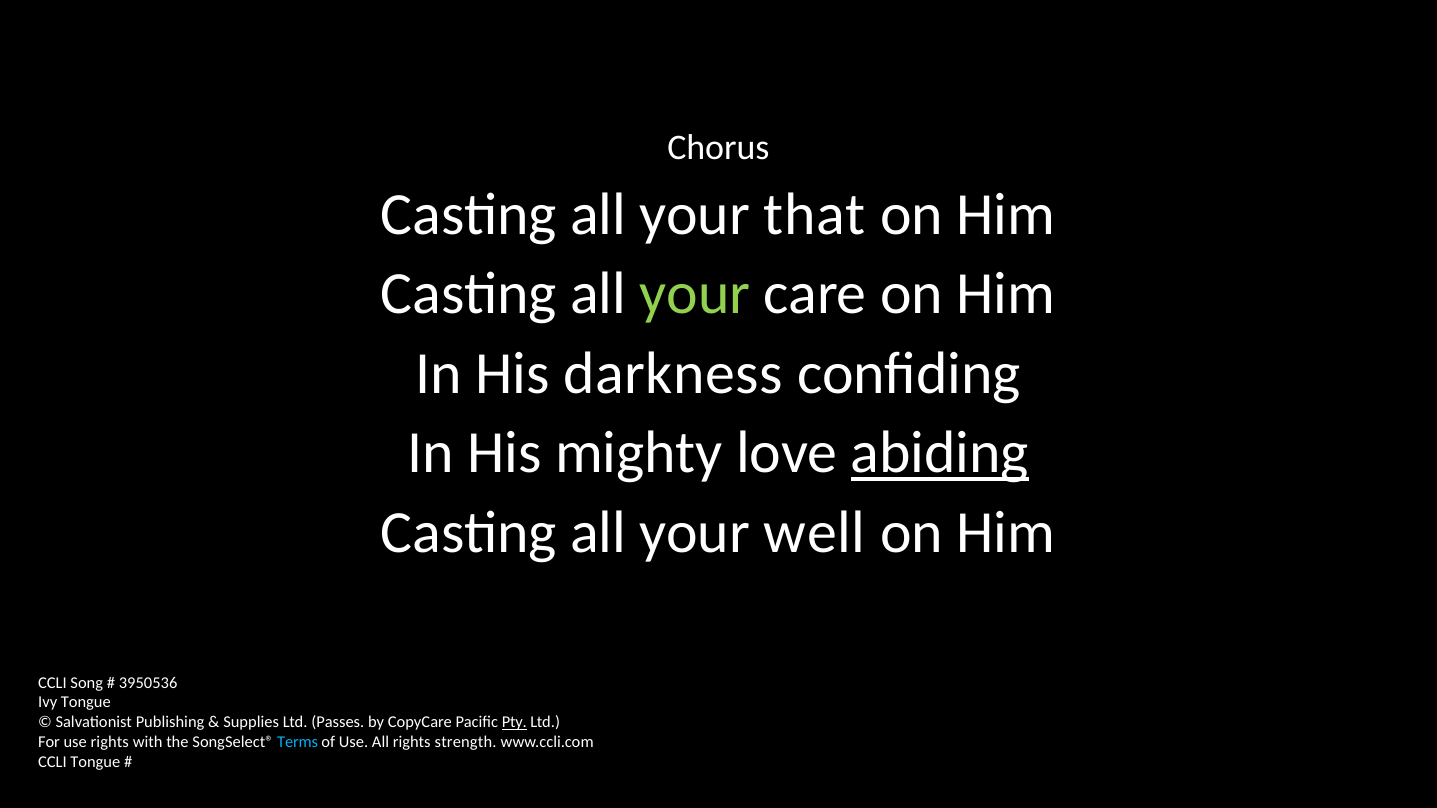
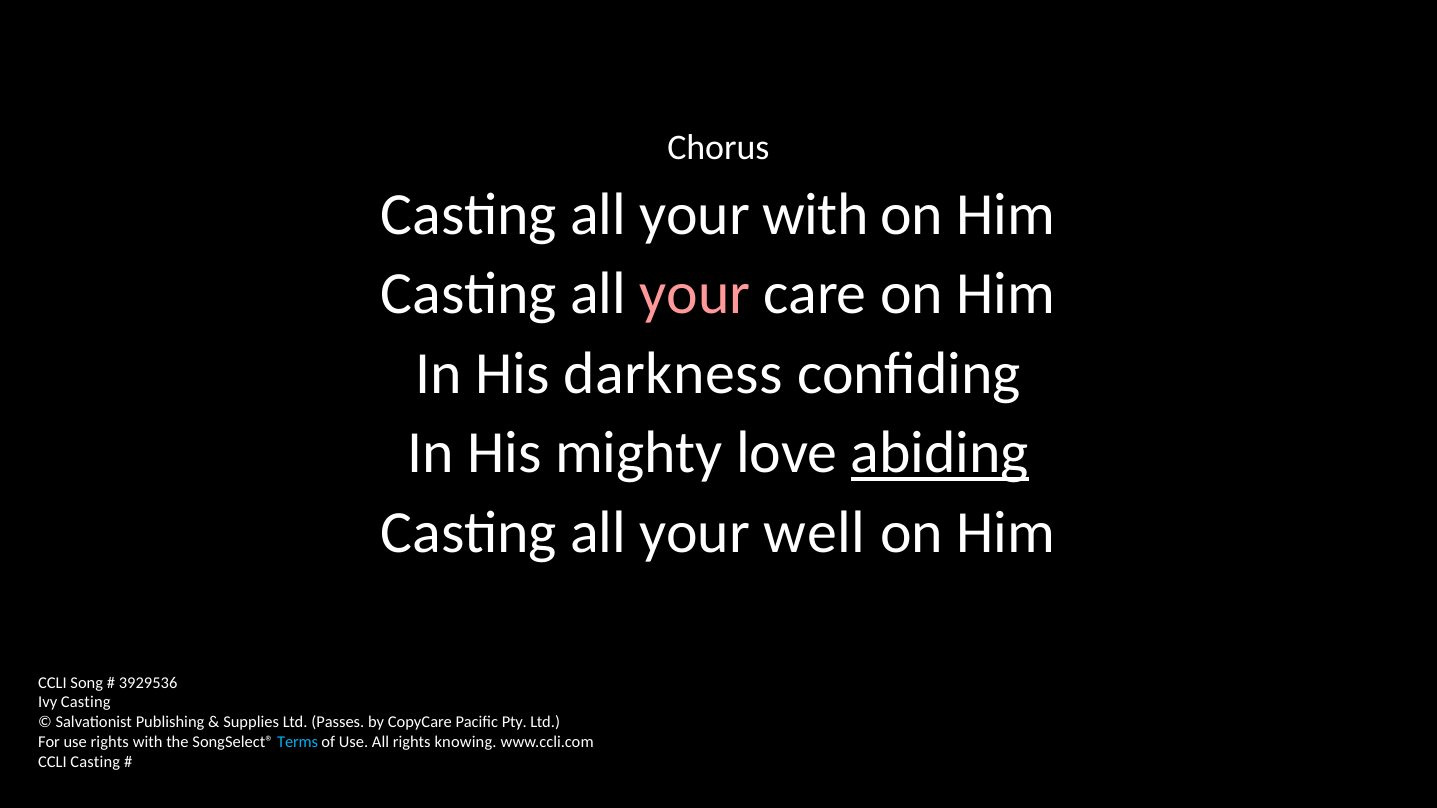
your that: that -> with (815, 214)
your colour: light green -> pink (695, 294)
3950536: 3950536 -> 3929536 (148, 683)
Ivy Tongue: Tongue -> Casting (86, 703)
Pty underline: present -> none (514, 723)
strength: strength -> knowing (466, 742)
CCLI Tongue: Tongue -> Casting (95, 762)
